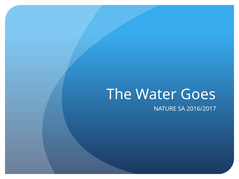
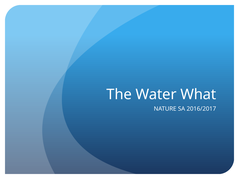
Goes: Goes -> What (198, 95)
